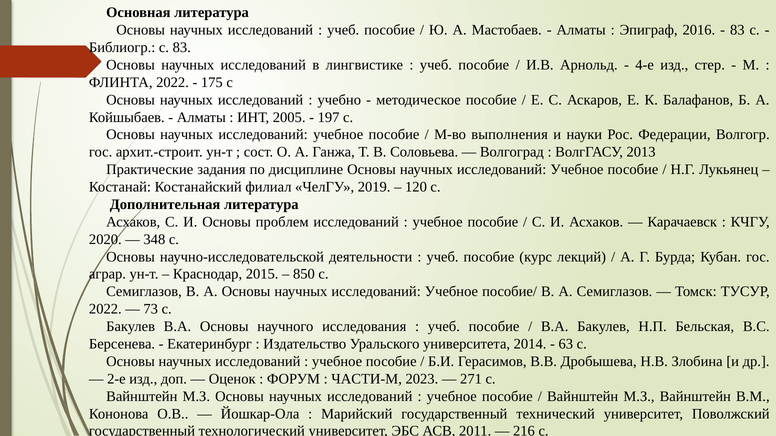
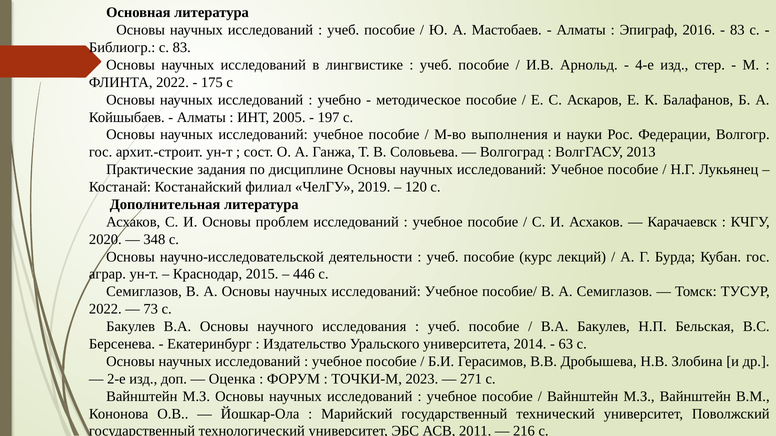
850: 850 -> 446 (304, 275)
Оценок: Оценок -> Оценка (232, 379)
ЧАСТИ-М: ЧАСТИ-М -> ТОЧКИ-М (367, 379)
